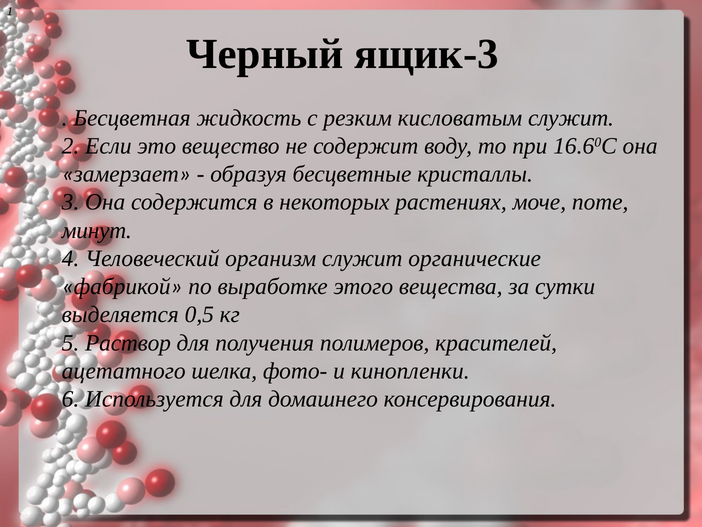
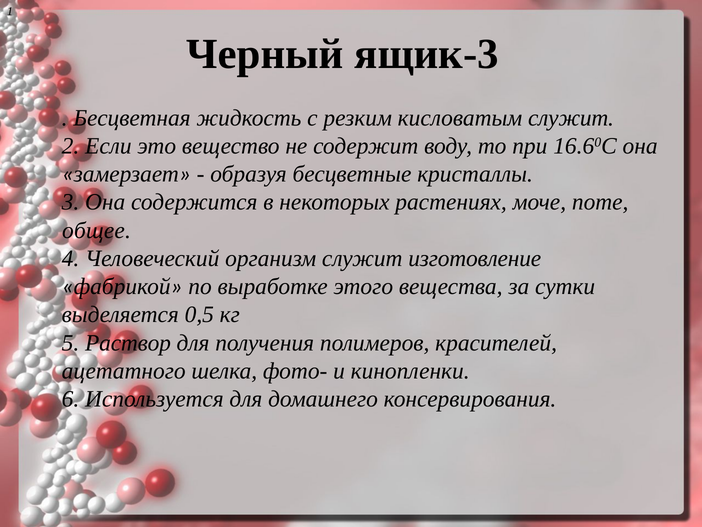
минут: минут -> общее (97, 230)
органические: органические -> изготовление (475, 258)
